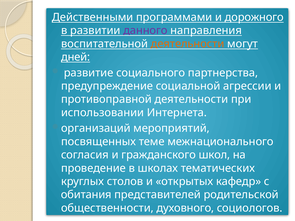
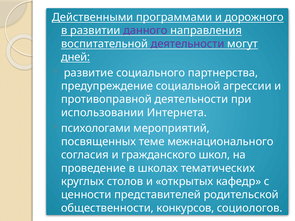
деятельности colour: orange -> purple (188, 44)
организаций: организаций -> психологами (96, 128)
обитания: обитания -> ценности (86, 195)
духовного: духовного -> конкурсов (185, 208)
